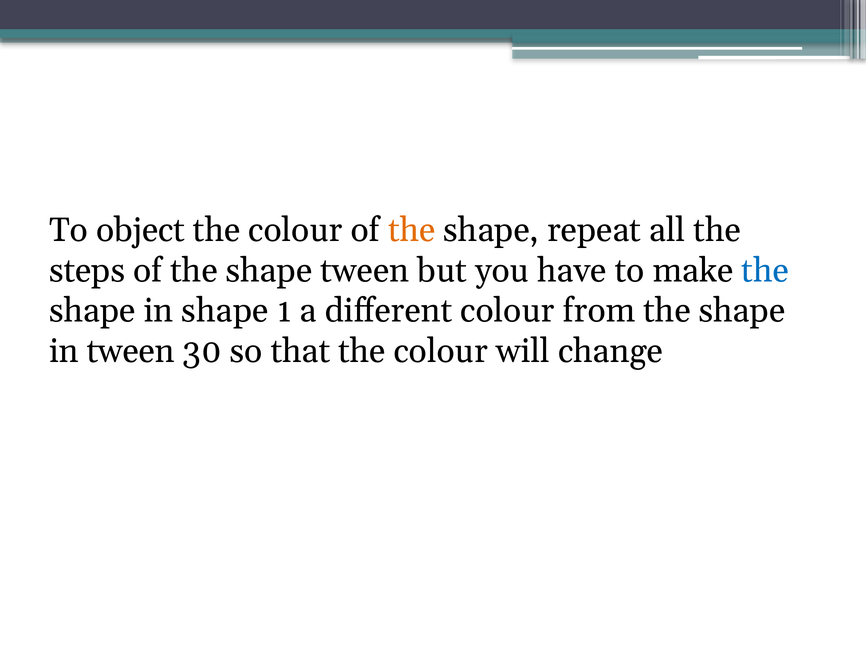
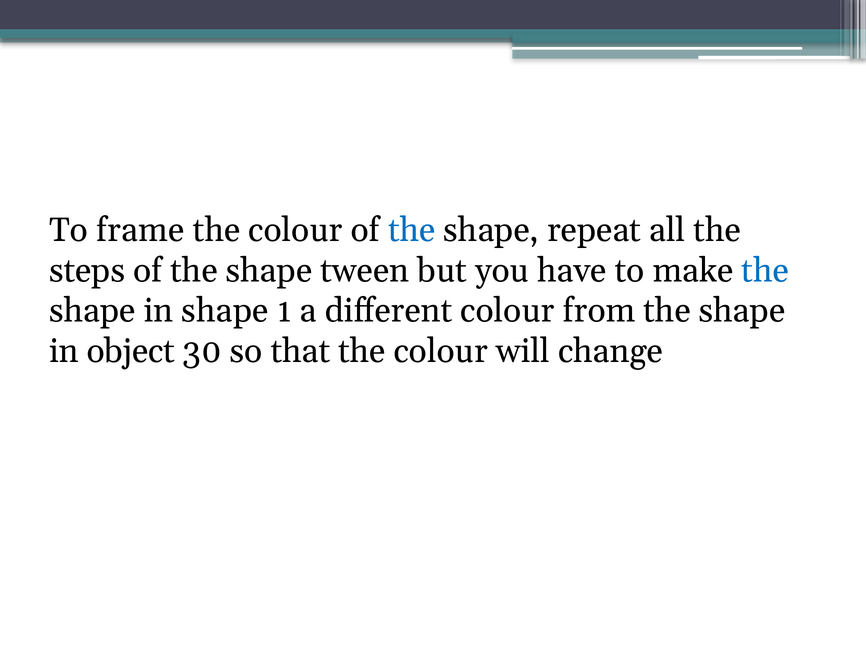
object: object -> frame (140, 230)
the colour: orange -> blue (412, 230)
in tween: tween -> object (131, 351)
